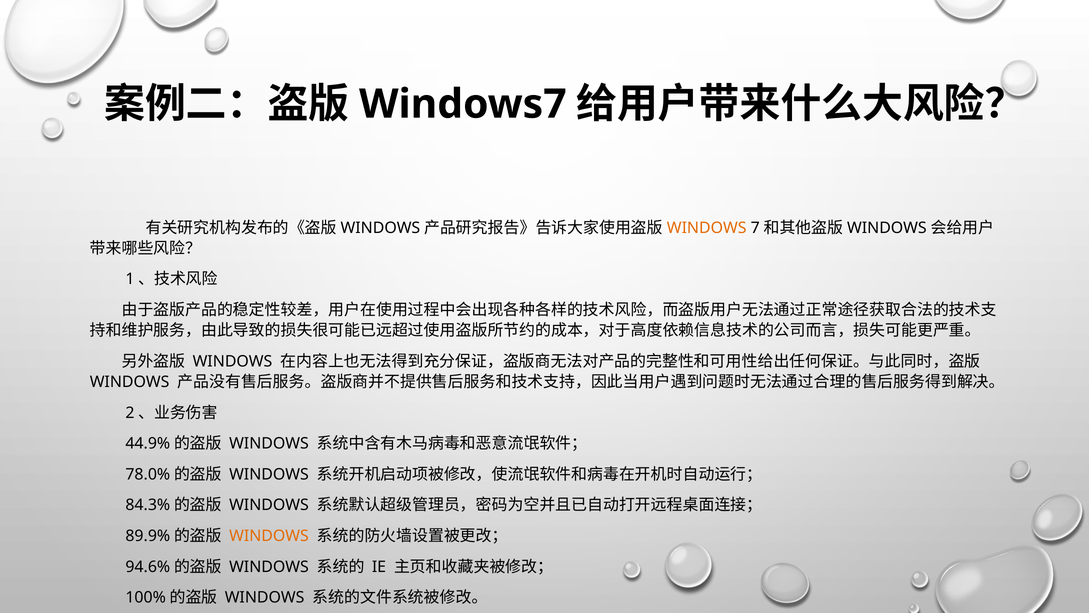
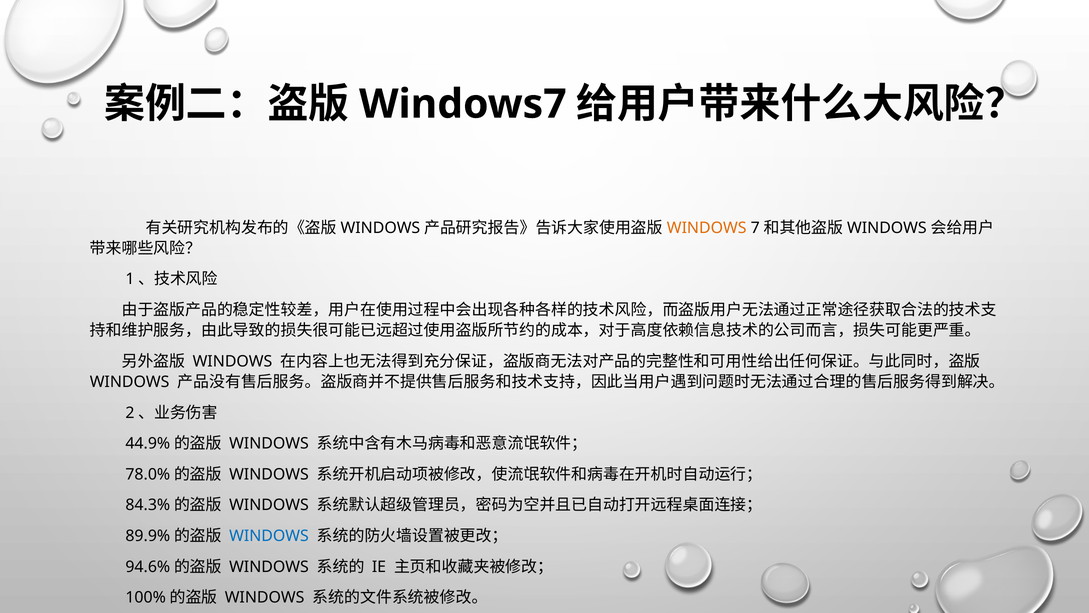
WINDOWS colour: orange -> blue (269, 536)
